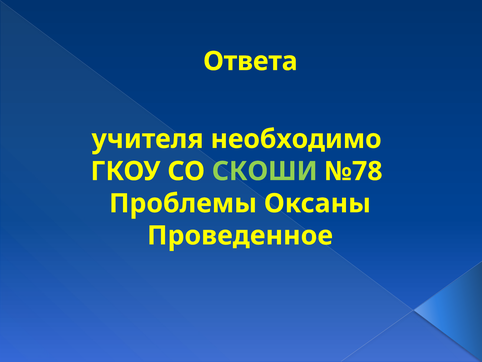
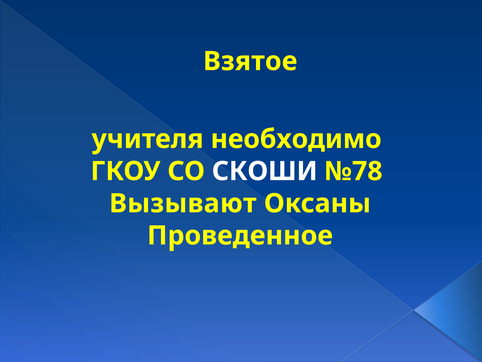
Ответа: Ответа -> Взятое (250, 61)
СКОШИ colour: light green -> white (265, 171)
Проблемы: Проблемы -> Вызывают (183, 203)
